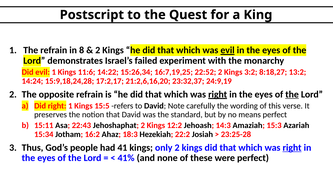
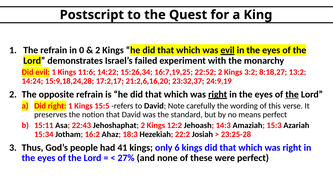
8: 8 -> 0 (82, 50)
only 2: 2 -> 6 (177, 148)
right underline: present -> none (292, 148)
41%: 41% -> 27% (126, 158)
